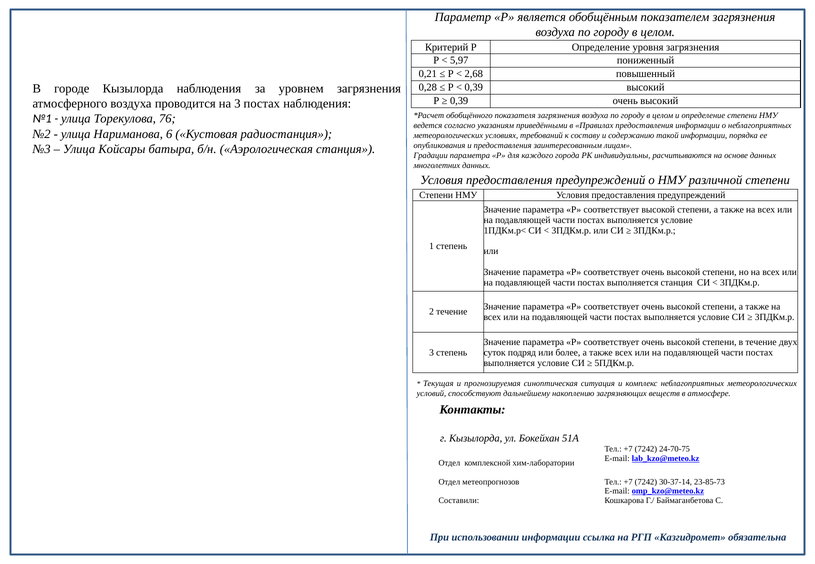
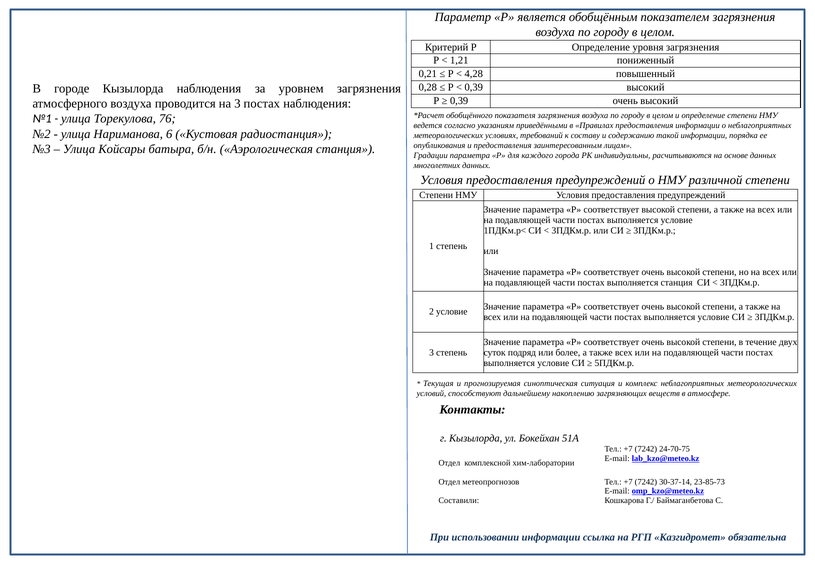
5,97: 5,97 -> 1,21 (459, 61)
2,68: 2,68 -> 4,28 (474, 74)
2 течение: течение -> условие (452, 312)
